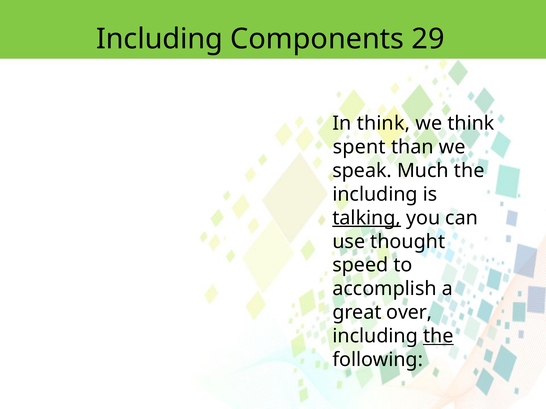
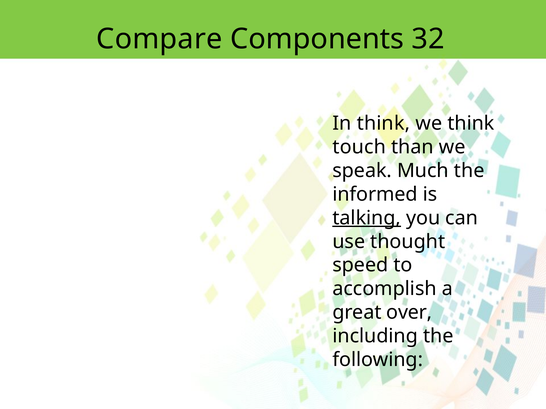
Including: Including -> Compare (159, 39)
29: 29 -> 32 (428, 39)
spent: spent -> touch (359, 147)
including: including -> informed (375, 195)
the underline: present -> none (438, 336)
